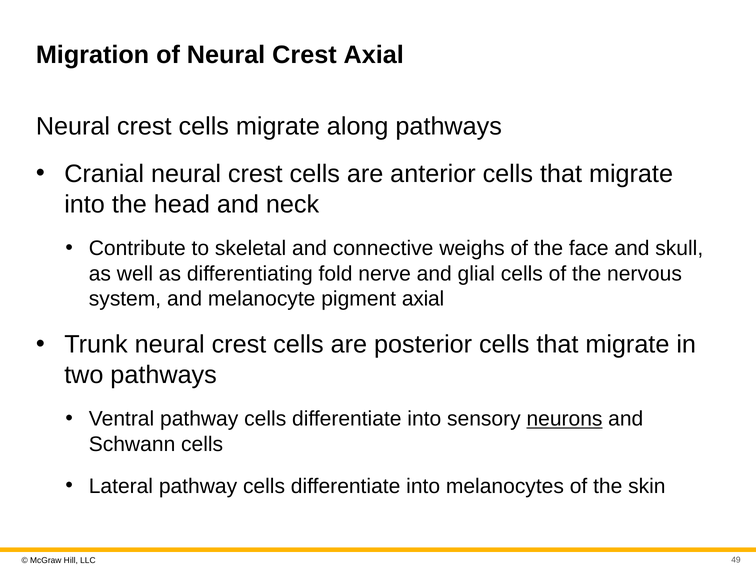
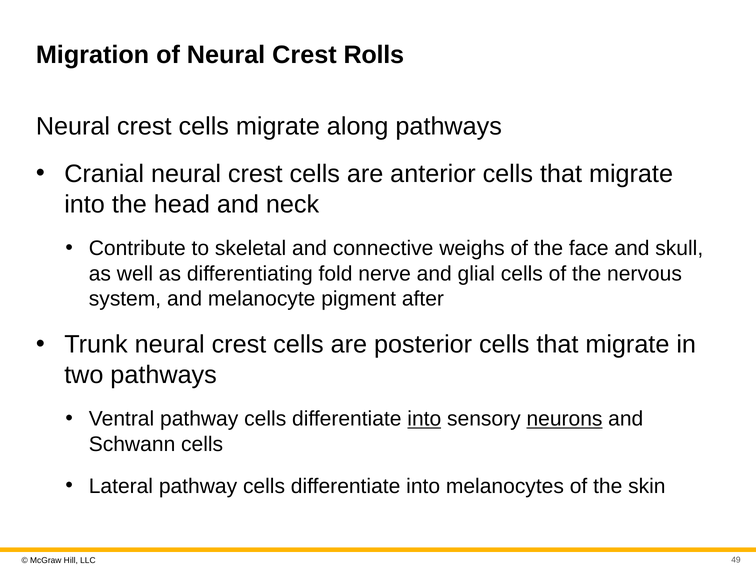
Crest Axial: Axial -> Rolls (374, 55)
pigment axial: axial -> after (423, 299)
into underline: none -> present (424, 419)
